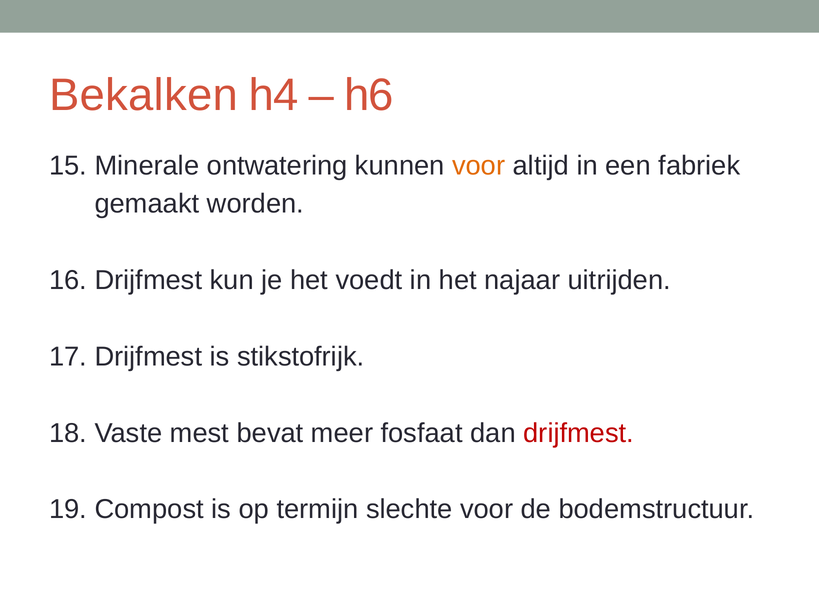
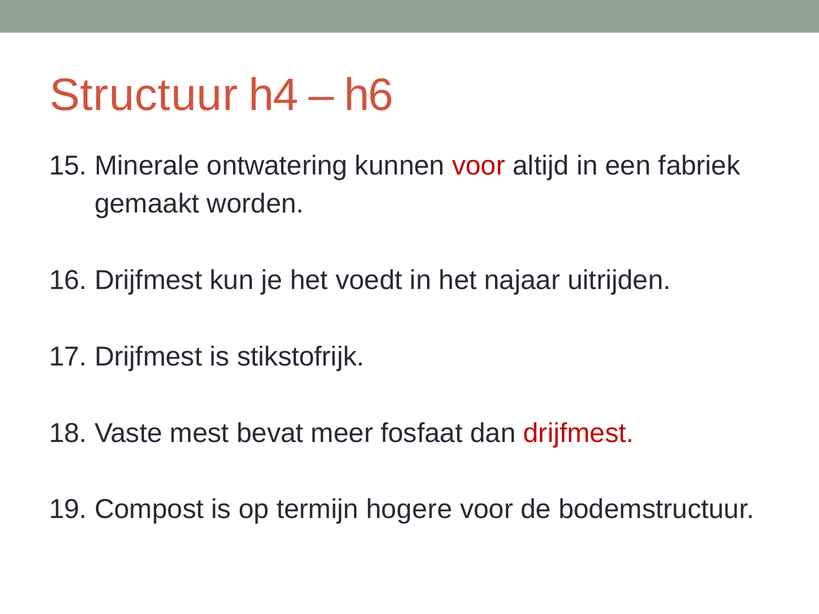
Bekalken: Bekalken -> Structuur (144, 95)
voor colour: orange -> red (479, 166)
slechte: slechte -> hogere (409, 510)
